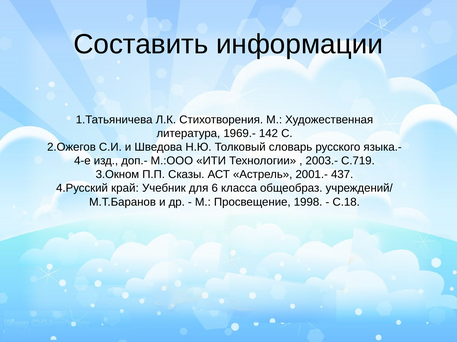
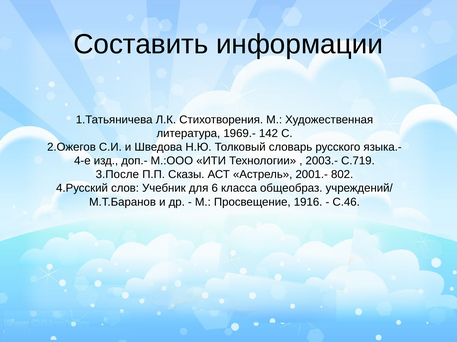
3.Окном: 3.Окном -> 3.После (117, 175)
437: 437 -> 802 (342, 175)
край: край -> слов (125, 189)
1998: 1998 -> 1916 (308, 202)
С.18: С.18 -> С.46 (346, 202)
